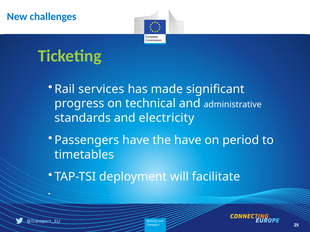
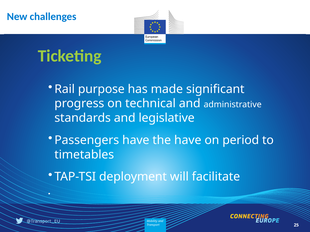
services: services -> purpose (101, 89)
electricity: electricity -> legislative (167, 118)
